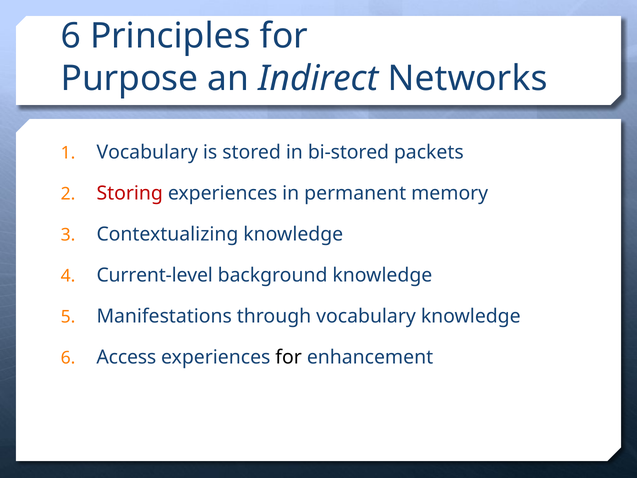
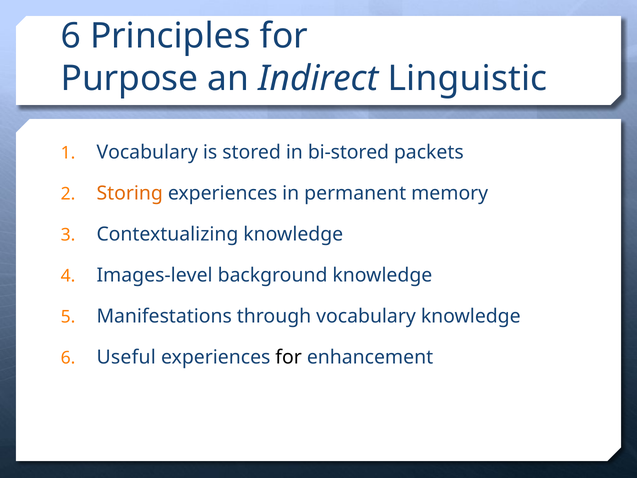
Networks: Networks -> Linguistic (468, 78)
Storing colour: red -> orange (130, 193)
Current-level: Current-level -> Images-level (155, 275)
Access: Access -> Useful (126, 357)
